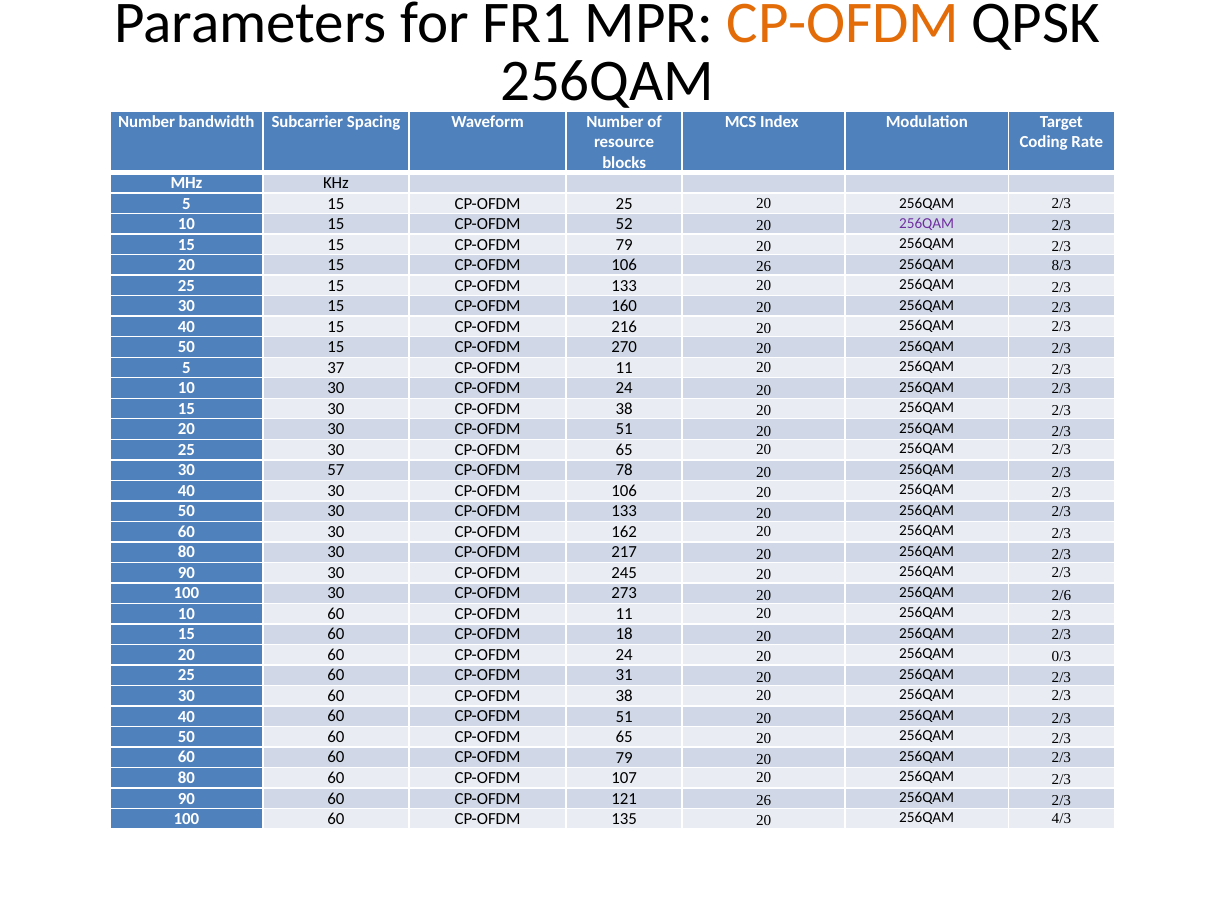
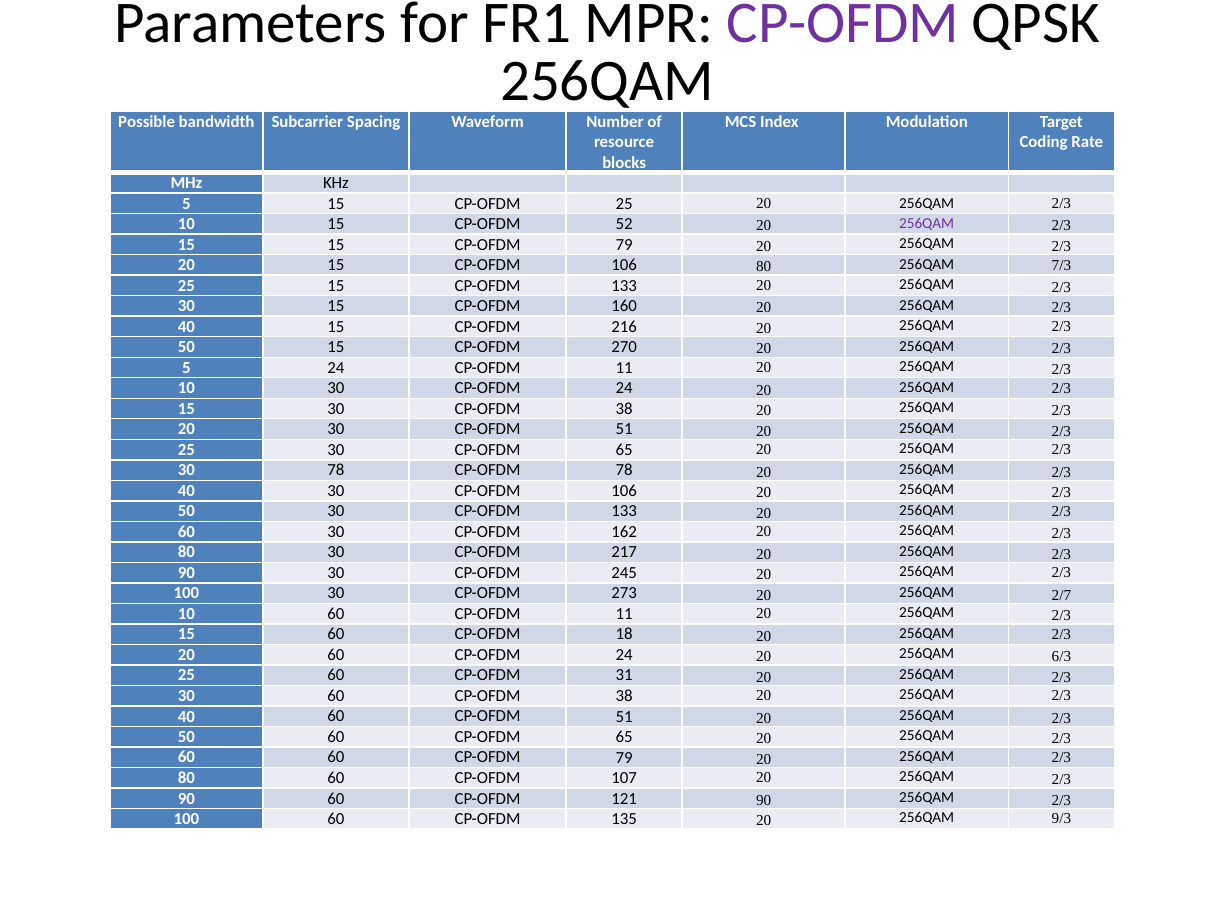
CP-OFDM colour: orange -> purple (843, 23)
Number: Number -> Possible (147, 122)
106 26: 26 -> 80 (764, 267)
8/3: 8/3 -> 7/3 (1061, 265)
5 37: 37 -> 24 (336, 368)
30 57: 57 -> 78 (336, 470)
2/6: 2/6 -> 2/7 (1061, 595)
0/3: 0/3 -> 6/3 (1061, 657)
121 26: 26 -> 90 (764, 801)
4/3: 4/3 -> 9/3 (1061, 819)
